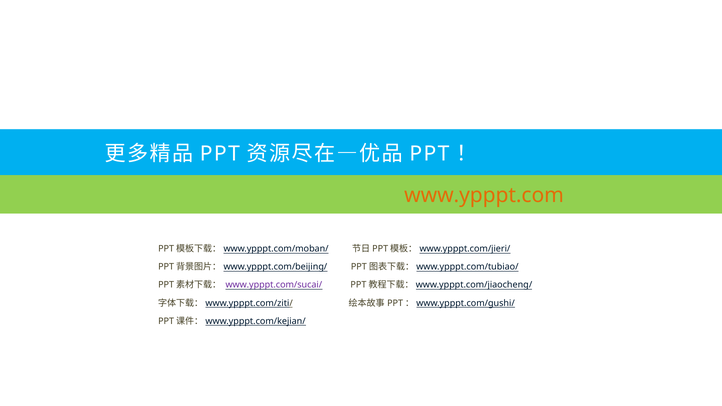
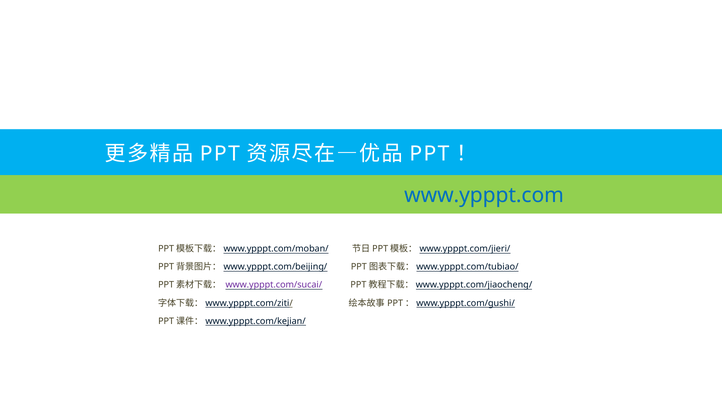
www.ypppt.com colour: orange -> blue (484, 196)
